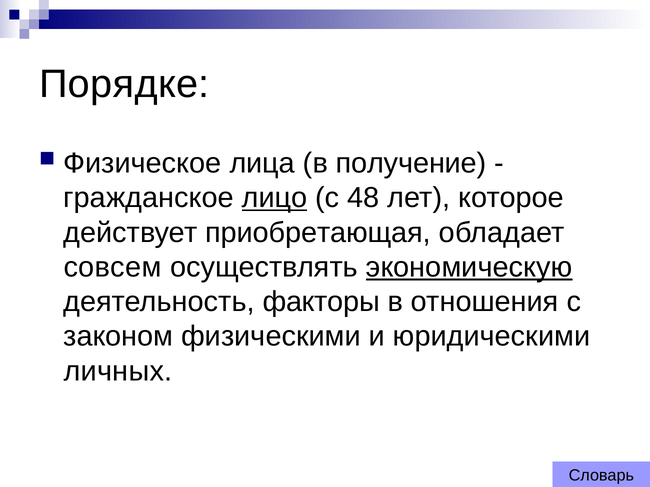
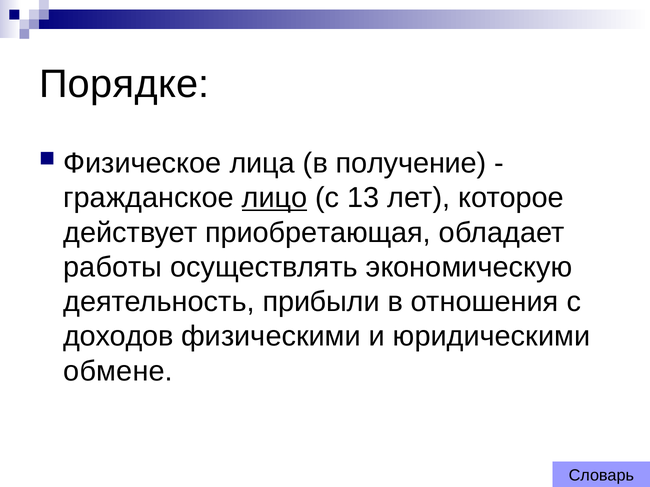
48: 48 -> 13 (363, 198)
совсем: совсем -> работы (113, 267)
экономическую underline: present -> none (469, 267)
факторы: факторы -> прибыли (321, 302)
законом: законом -> доходов (118, 337)
личных: личных -> обмене (118, 371)
